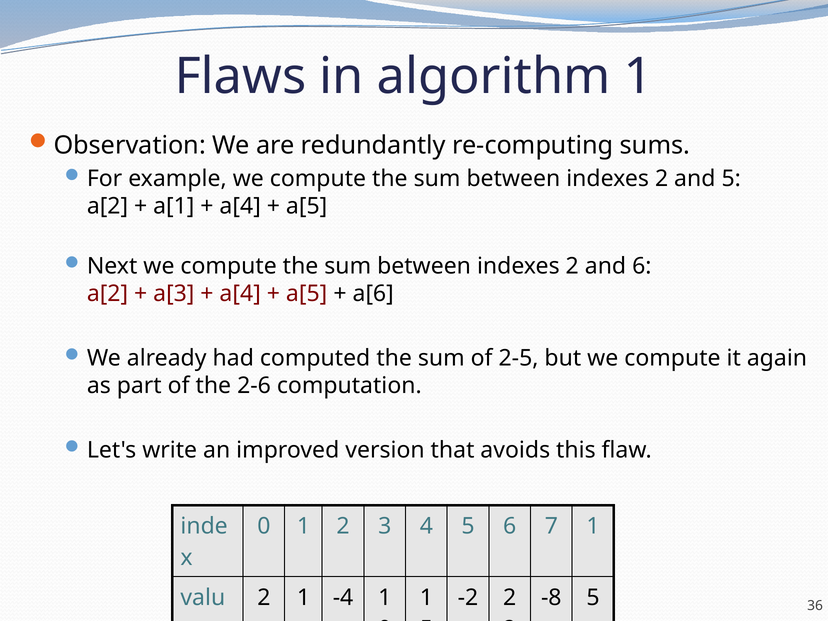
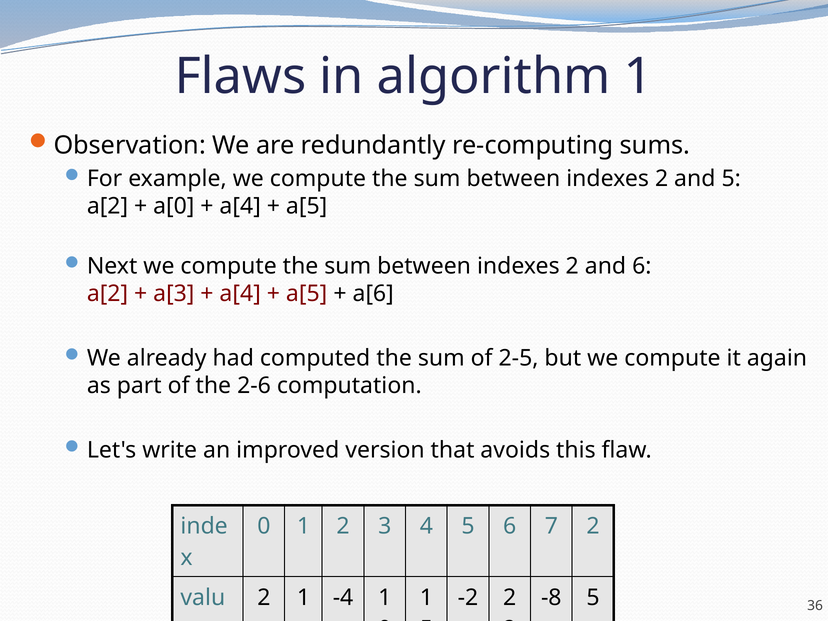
a[1: a[1 -> a[0 (174, 206)
7 1: 1 -> 2 (593, 526)
